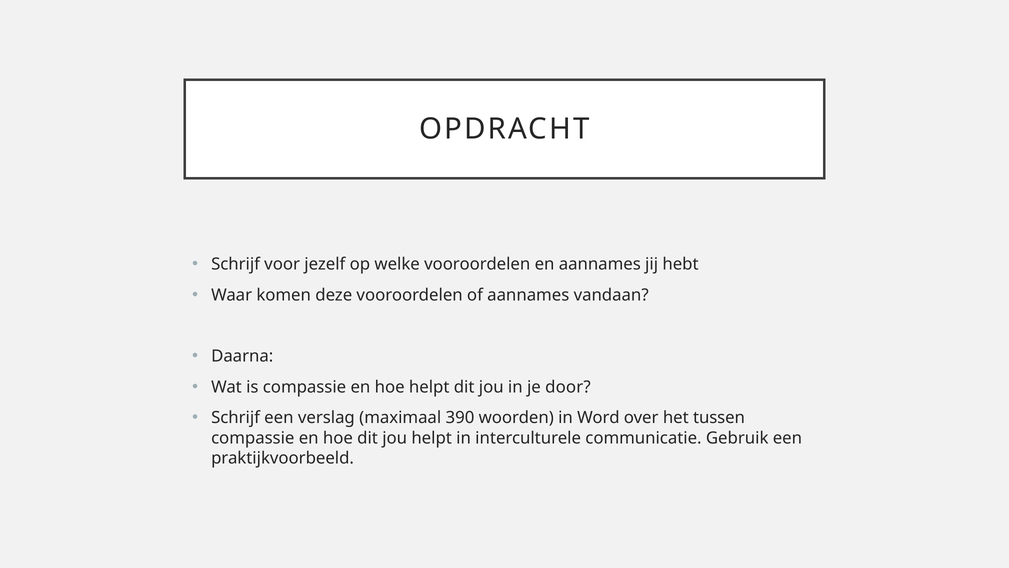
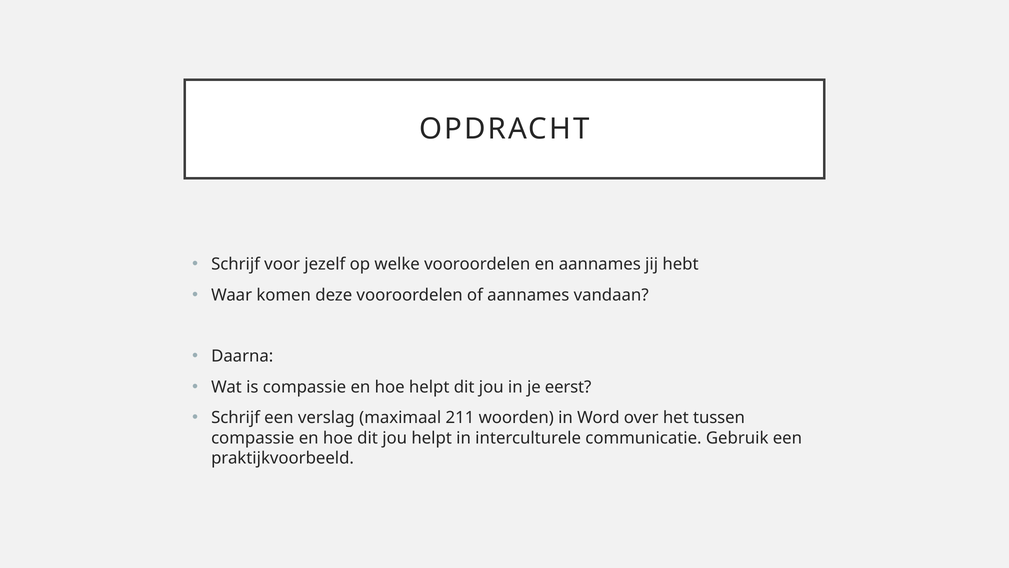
door: door -> eerst (568, 387)
390: 390 -> 211 (460, 417)
